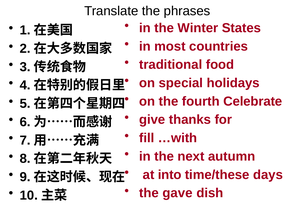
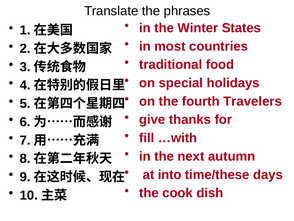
Celebrate: Celebrate -> Travelers (253, 101)
gave: gave -> cook (178, 193)
